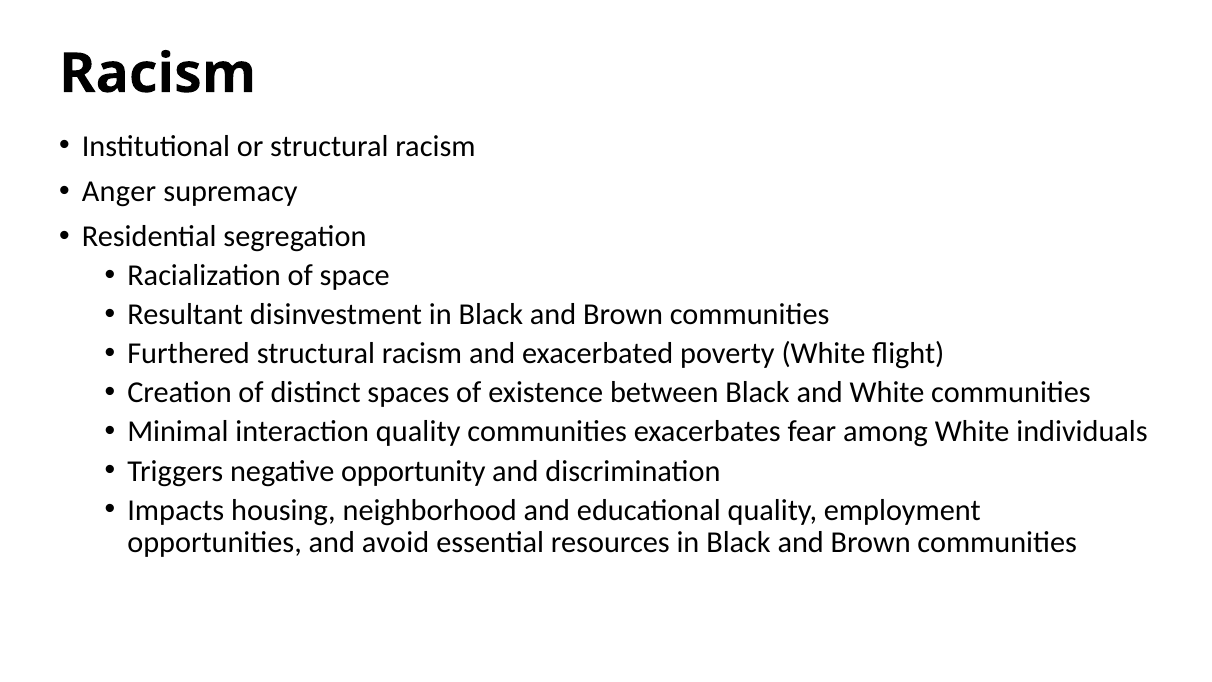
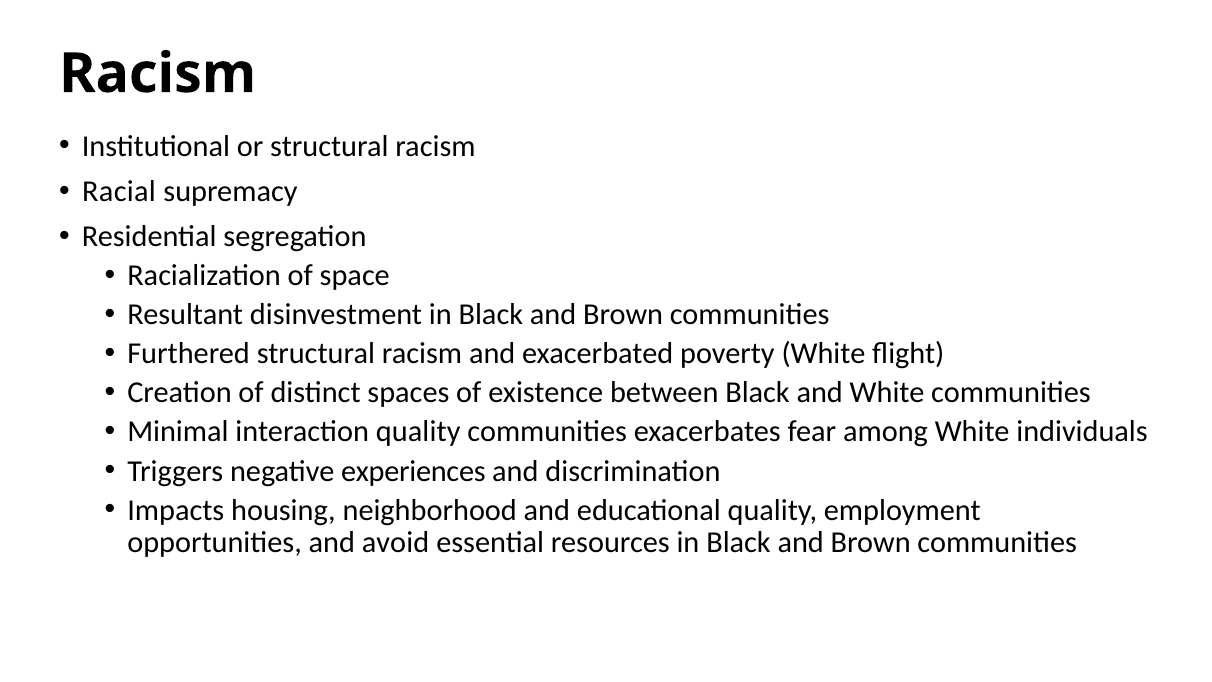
Anger: Anger -> Racial (119, 191)
opportunity: opportunity -> experiences (413, 471)
